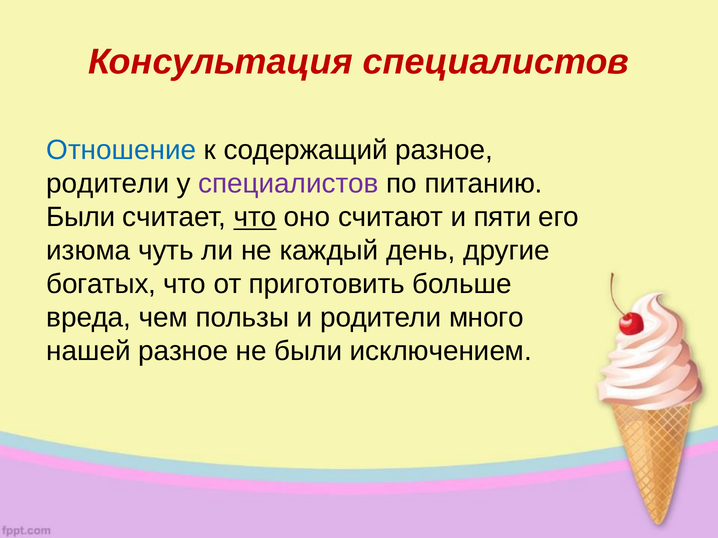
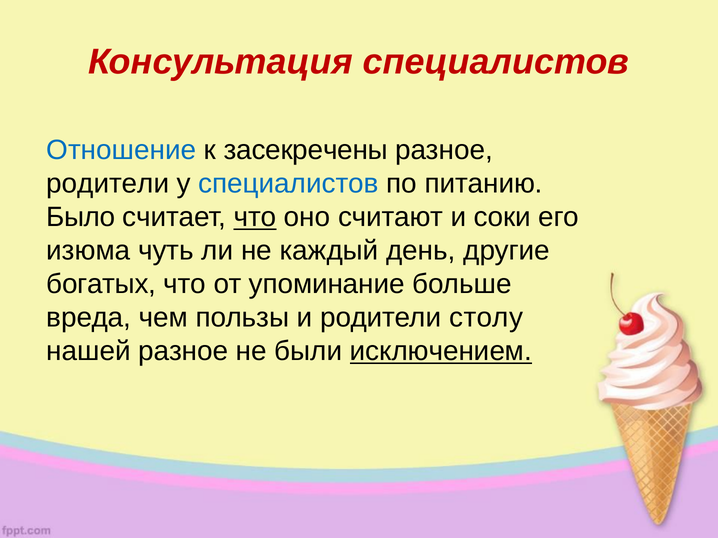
содержащий: содержащий -> засекречены (306, 150)
специалистов colour: purple -> blue (289, 184)
Были: Были -> Было (81, 217)
пяти: пяти -> соки (502, 217)
приготовить: приготовить -> упоминание (327, 285)
много: много -> столу (486, 318)
исключением underline: none -> present (441, 352)
